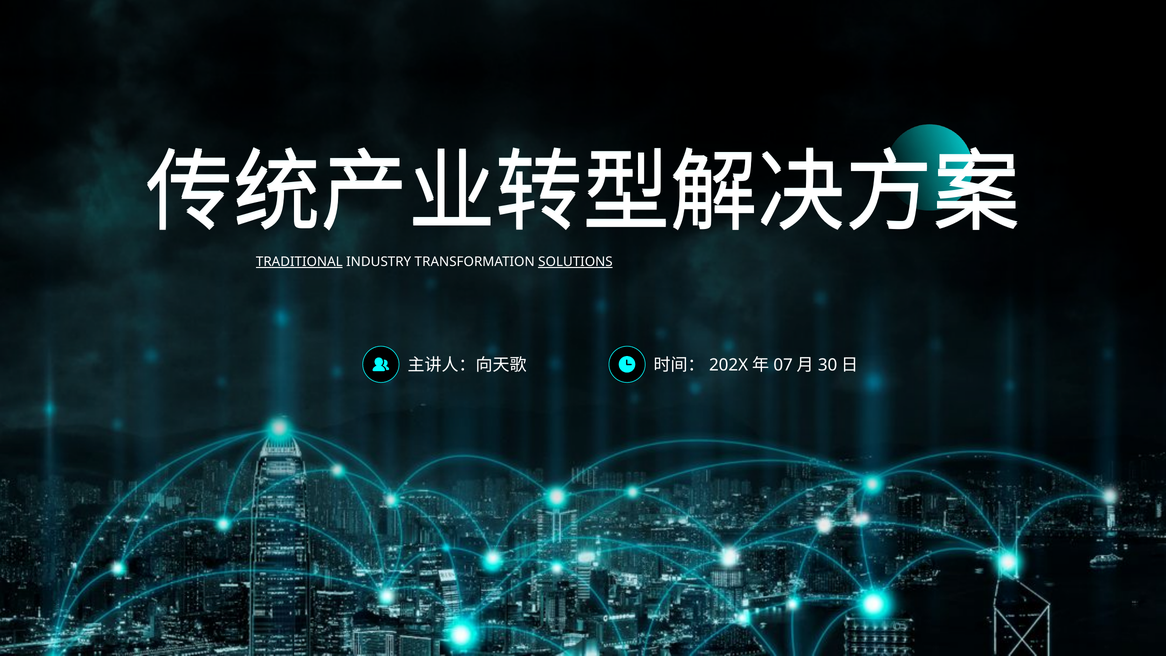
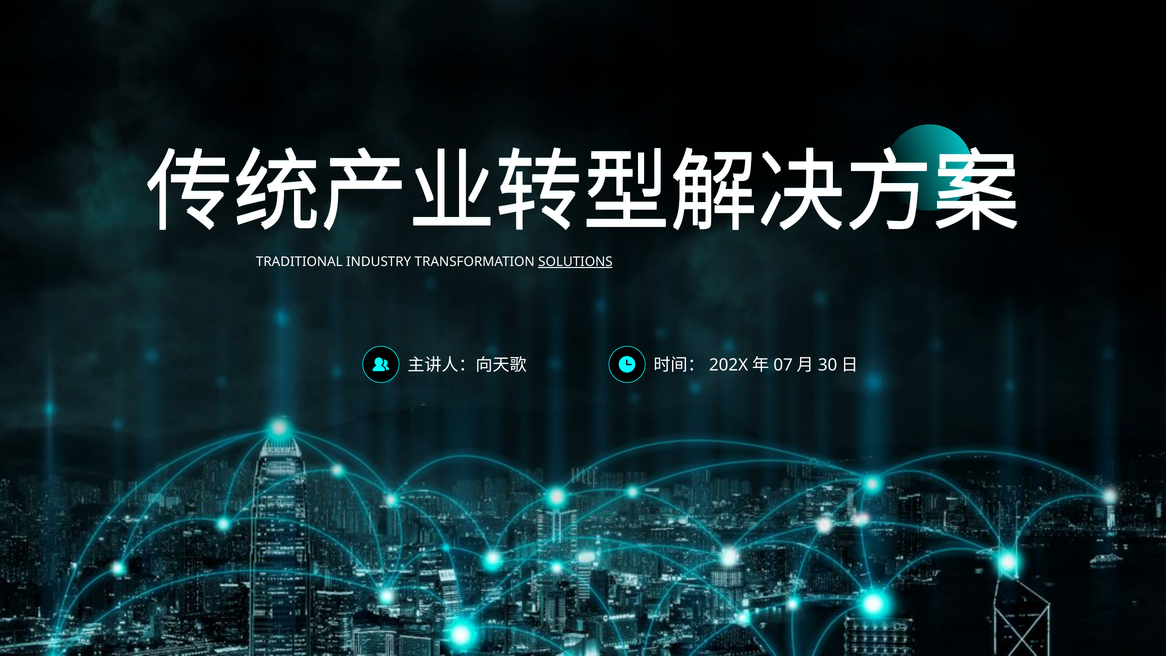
TRADITIONAL underline: present -> none (299, 262)
